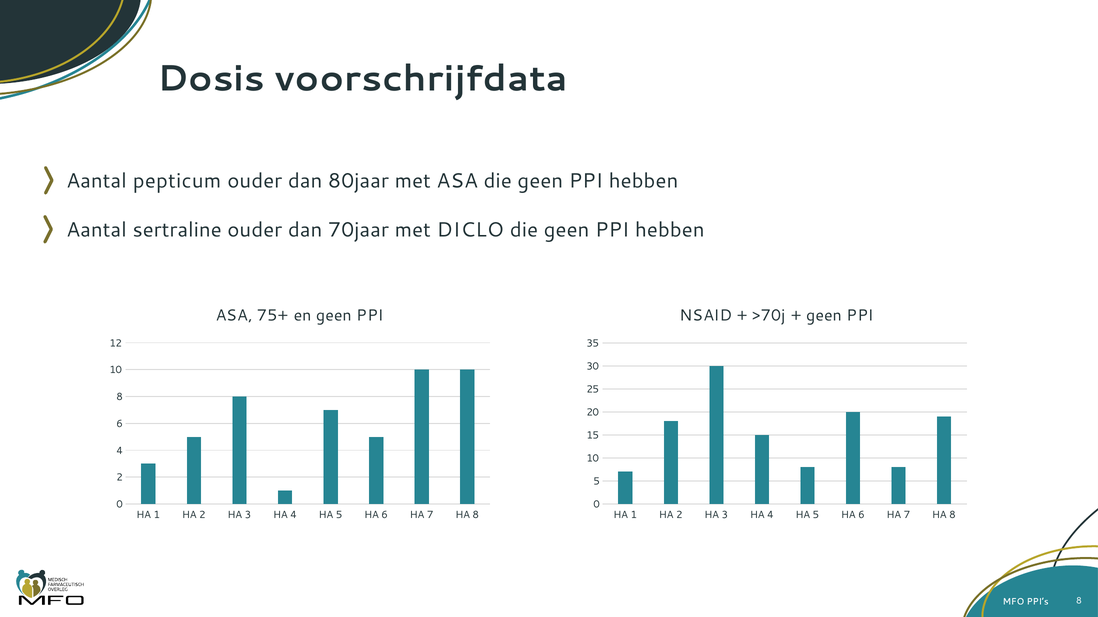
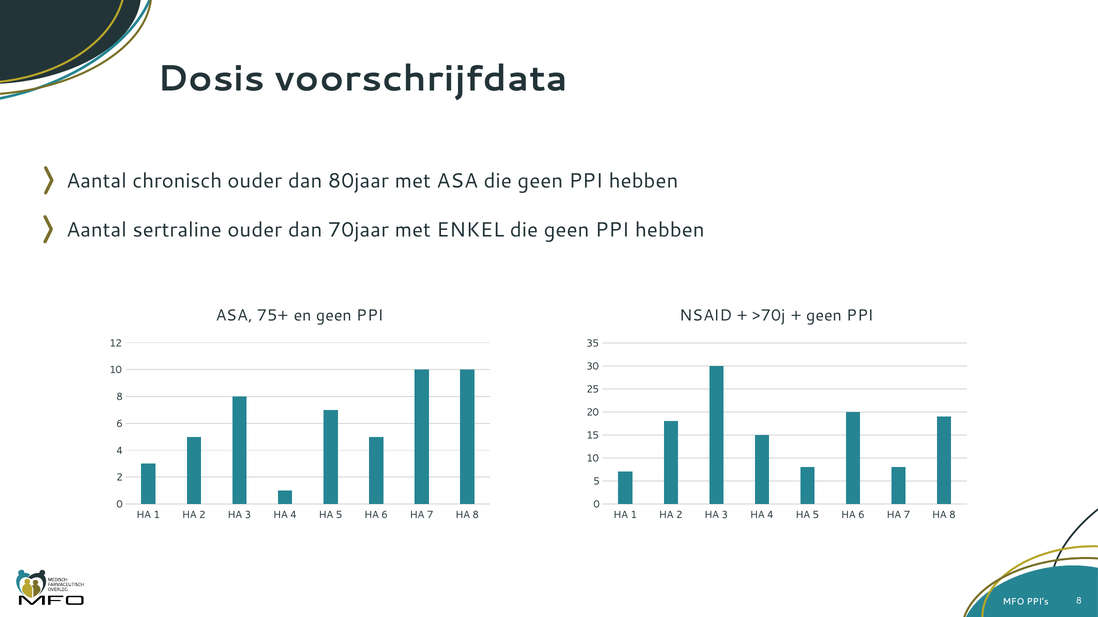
pepticum: pepticum -> chronisch (177, 181)
DICLO: DICLO -> ENKEL (470, 230)
